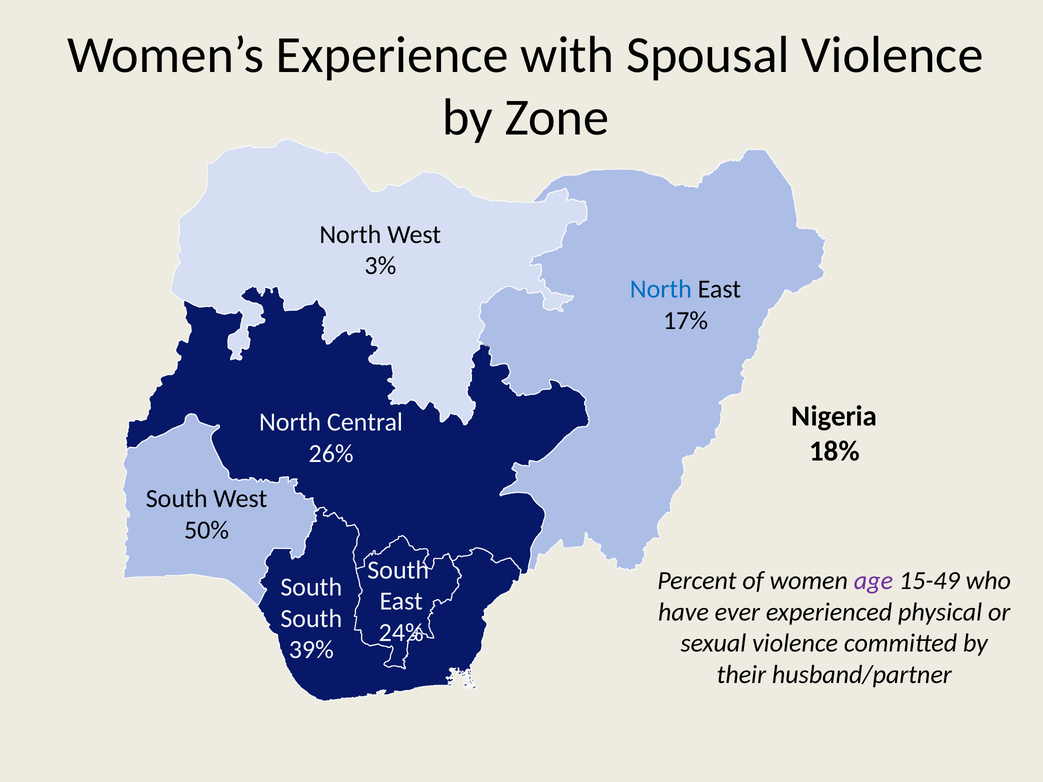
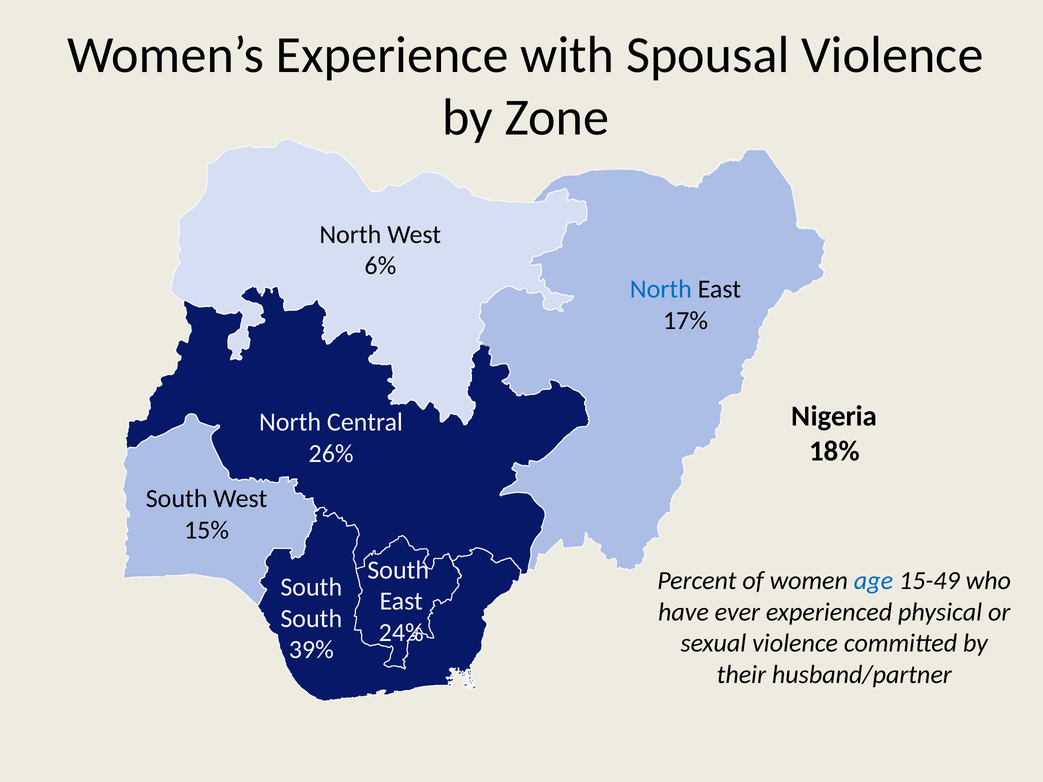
3%: 3% -> 6% (380, 266)
50%: 50% -> 15% (207, 530)
age colour: purple -> blue (873, 581)
